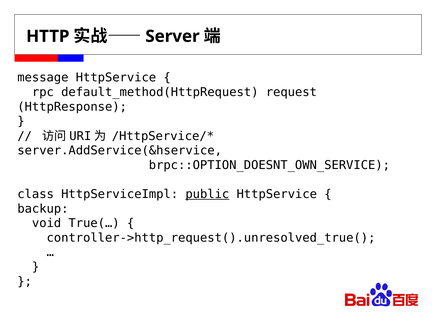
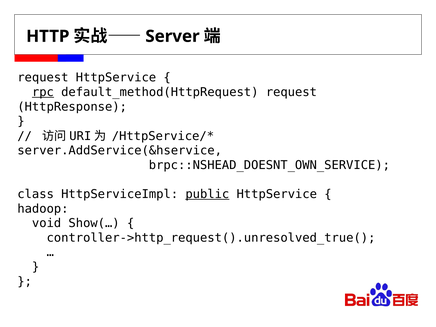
message: message -> request (43, 78)
rpc underline: none -> present (43, 92)
brpc::OPTION_DOESNT_OWN_SERVICE: brpc::OPTION_DOESNT_OWN_SERVICE -> brpc::NSHEAD_DOESNT_OWN_SERVICE (269, 165)
backup: backup -> hadoop (43, 209)
True(…: True(… -> Show(… (94, 223)
